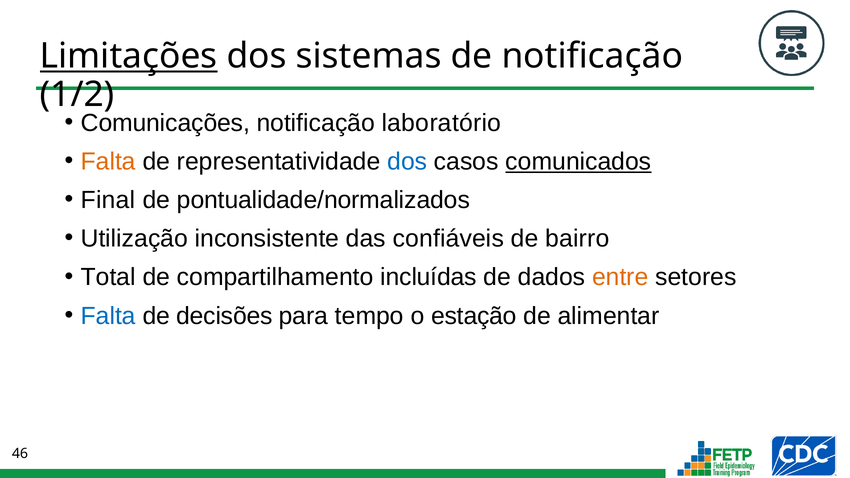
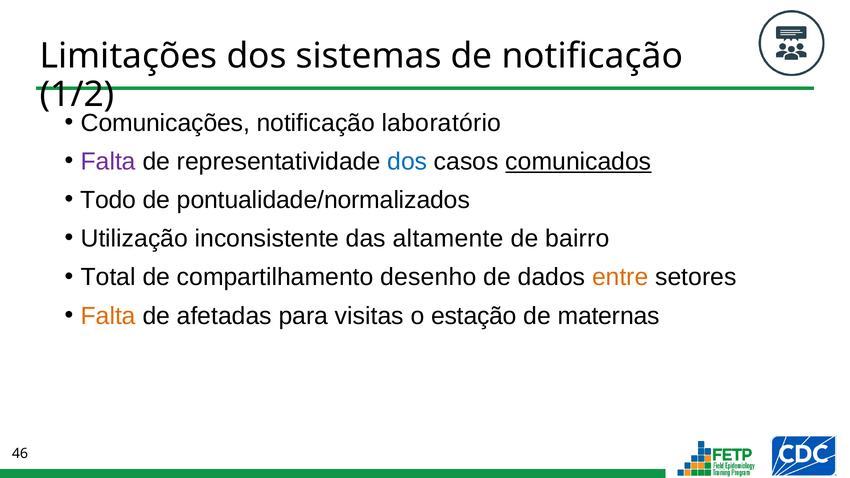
Limitações underline: present -> none (129, 56)
Falta colour: orange -> purple (108, 162)
Final: Final -> Todo (108, 200)
confiáveis: confiáveis -> altamente (448, 239)
incluídas: incluídas -> desenho (428, 277)
Falta colour: blue -> orange (108, 316)
decisões: decisões -> afetadas (224, 316)
tempo: tempo -> visitas (369, 316)
alimentar: alimentar -> maternas (609, 316)
